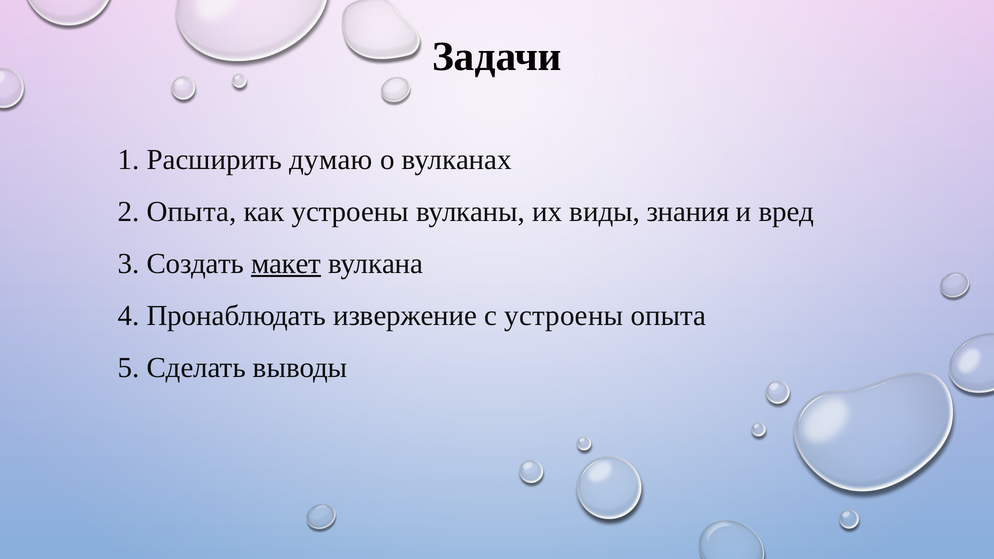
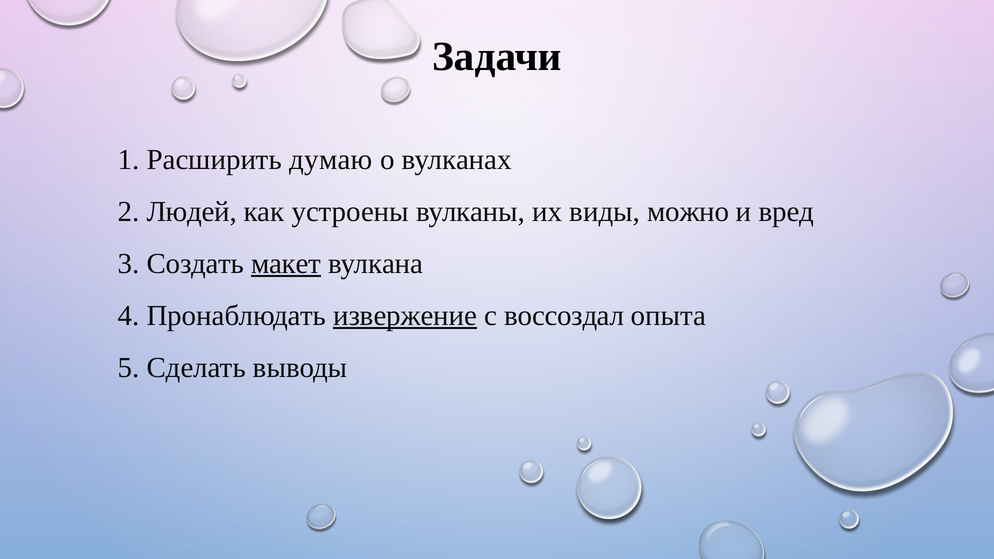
2 Опыта: Опыта -> Людей (192, 212)
знания: знания -> можно (688, 212)
извержение underline: none -> present (405, 316)
с устроены: устроены -> воссоздал (564, 316)
